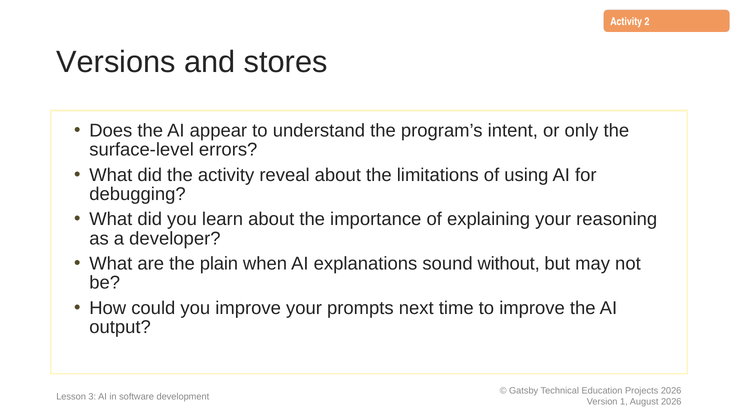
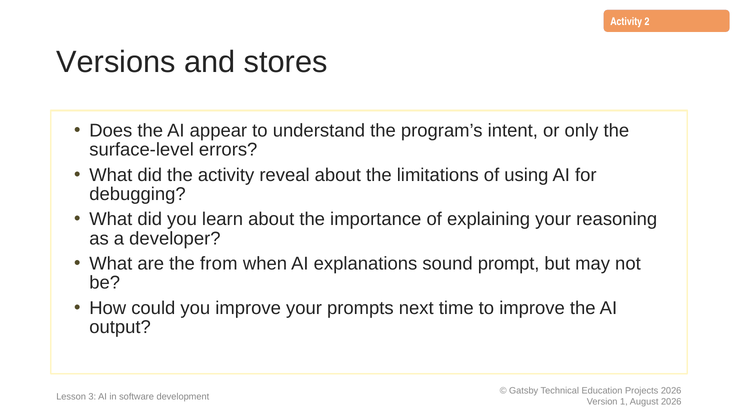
plain: plain -> from (219, 264)
without: without -> prompt (509, 264)
